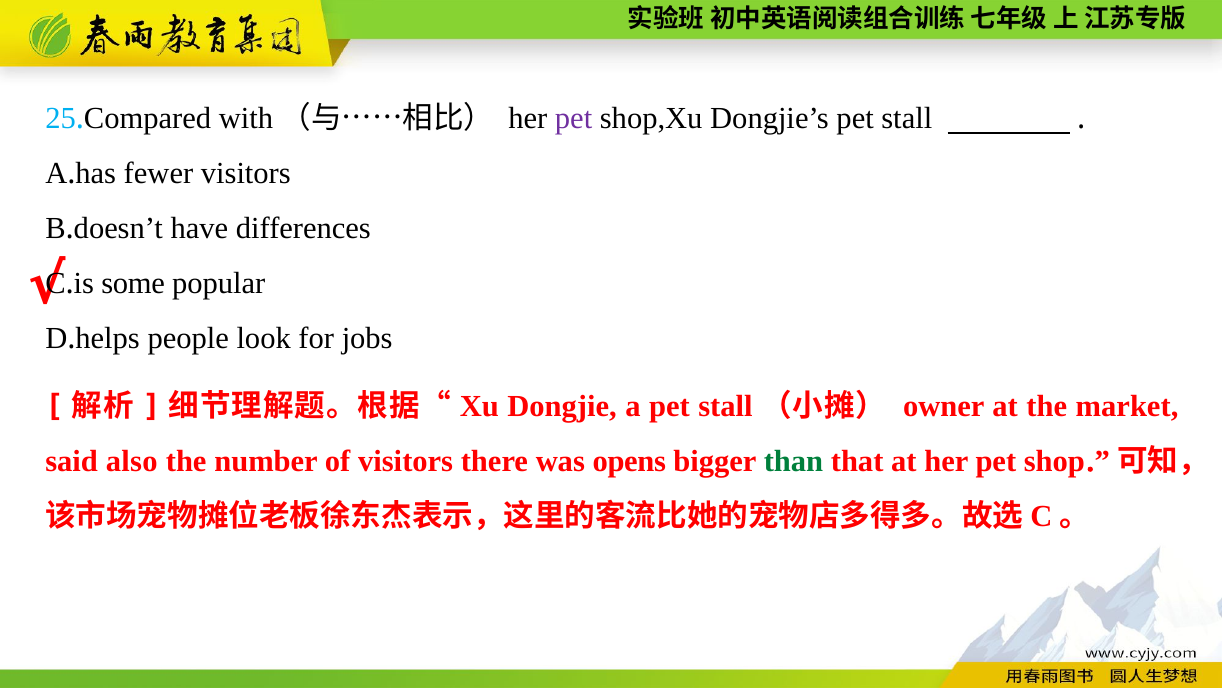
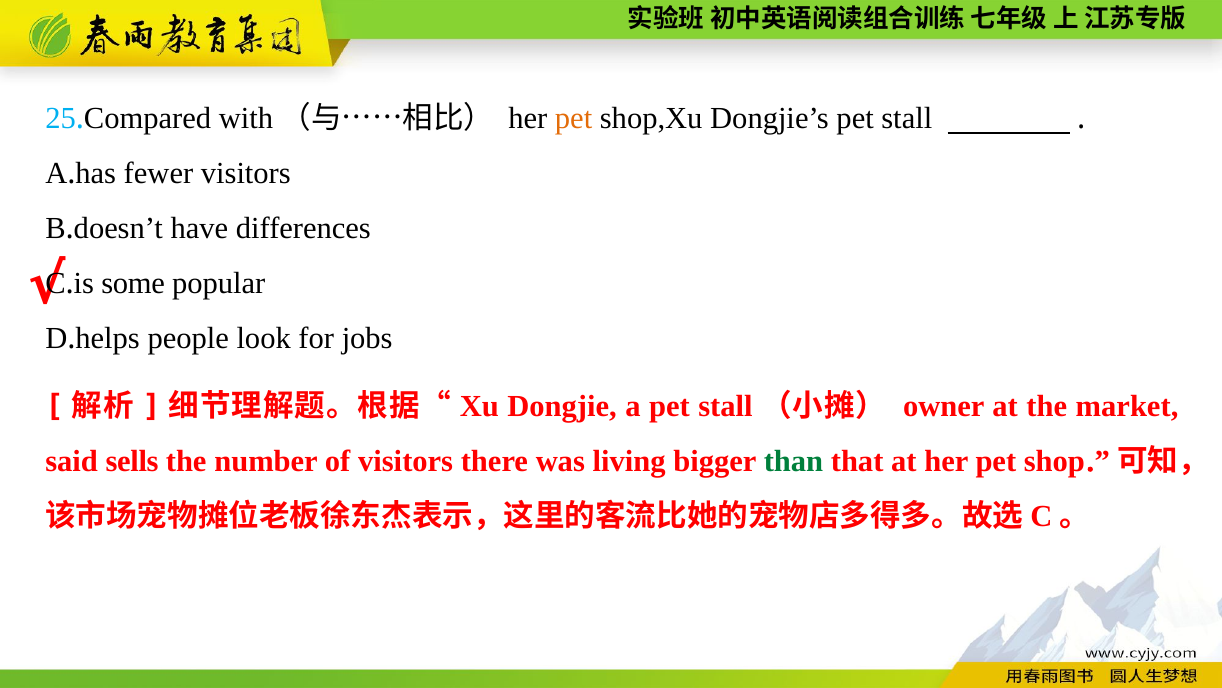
pet colour: purple -> orange (574, 118)
also: also -> sells (132, 461)
opens: opens -> living (629, 461)
